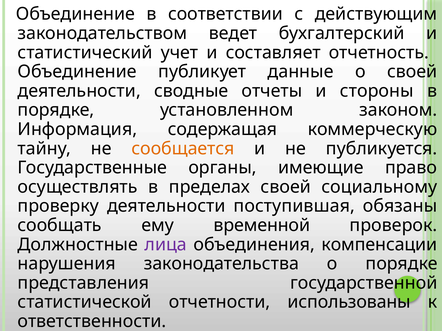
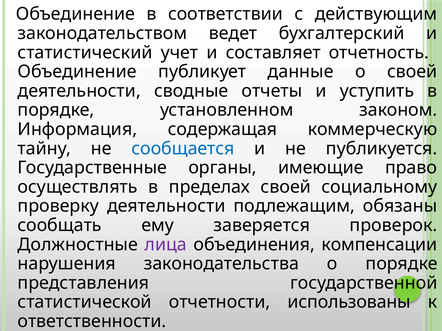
стороны: стороны -> уступить (377, 91)
сообщается colour: orange -> blue (183, 149)
поступившая: поступившая -> подлежащим (294, 206)
временной: временной -> заверяется (262, 226)
